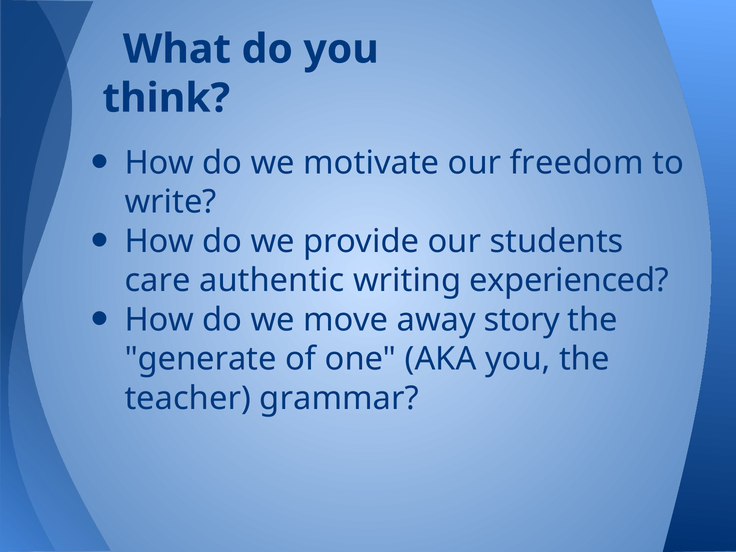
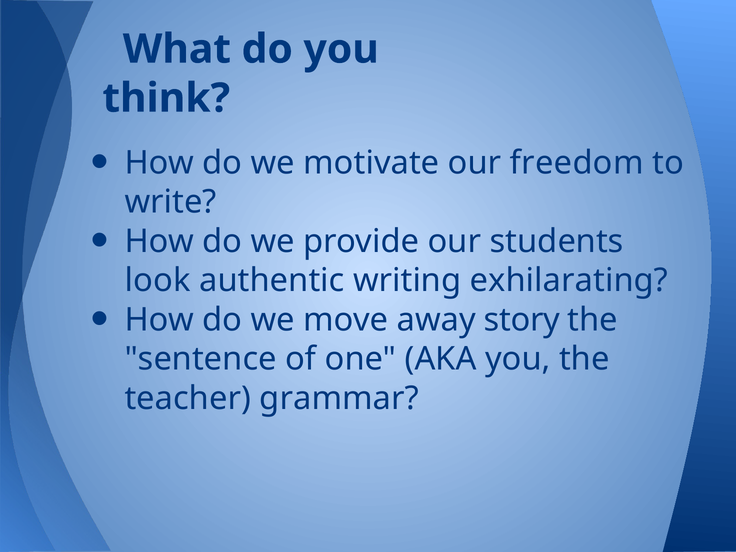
care: care -> look (158, 281)
experienced: experienced -> exhilarating (569, 281)
generate: generate -> sentence (201, 359)
